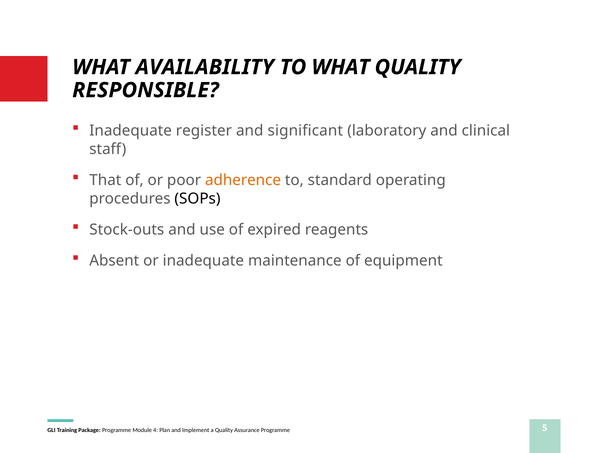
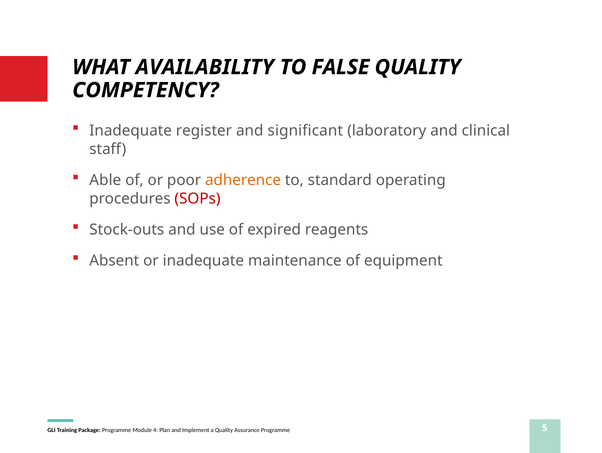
TO WHAT: WHAT -> FALSE (341, 67)
RESPONSIBLE: RESPONSIBLE -> COMPETENCY (146, 90)
That: That -> Able (105, 180)
SOPs colour: black -> red (197, 199)
